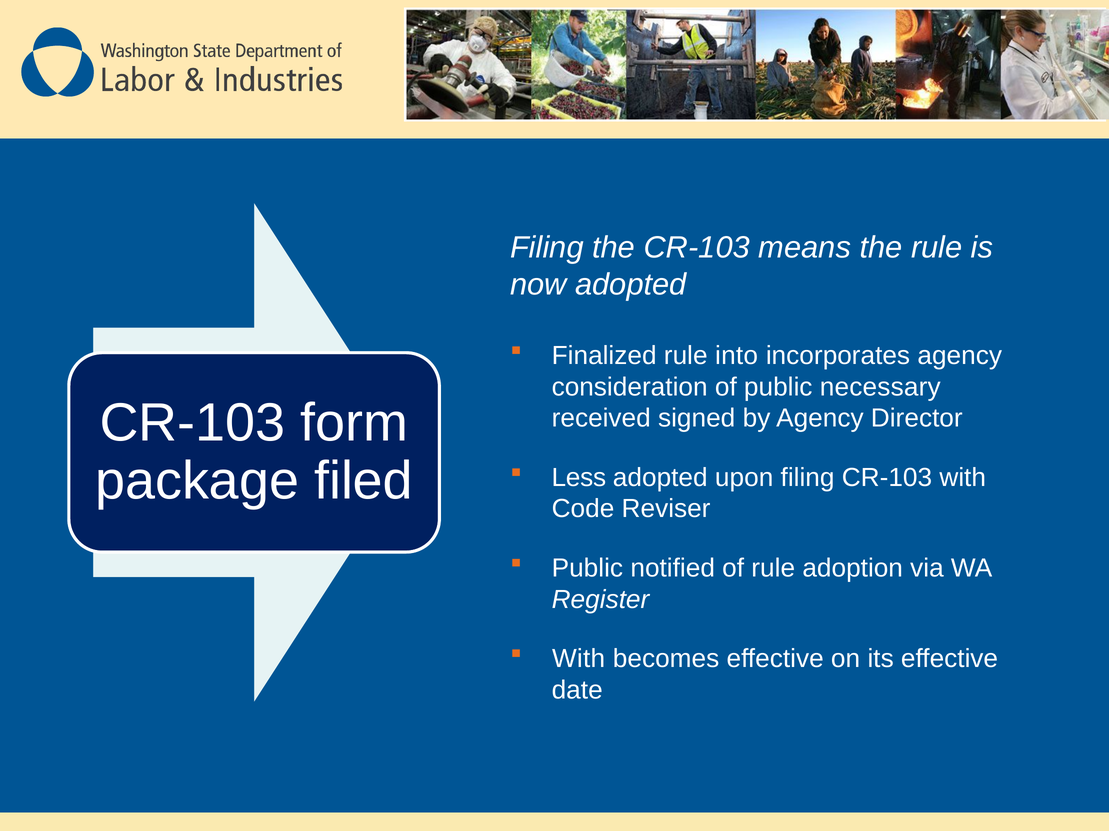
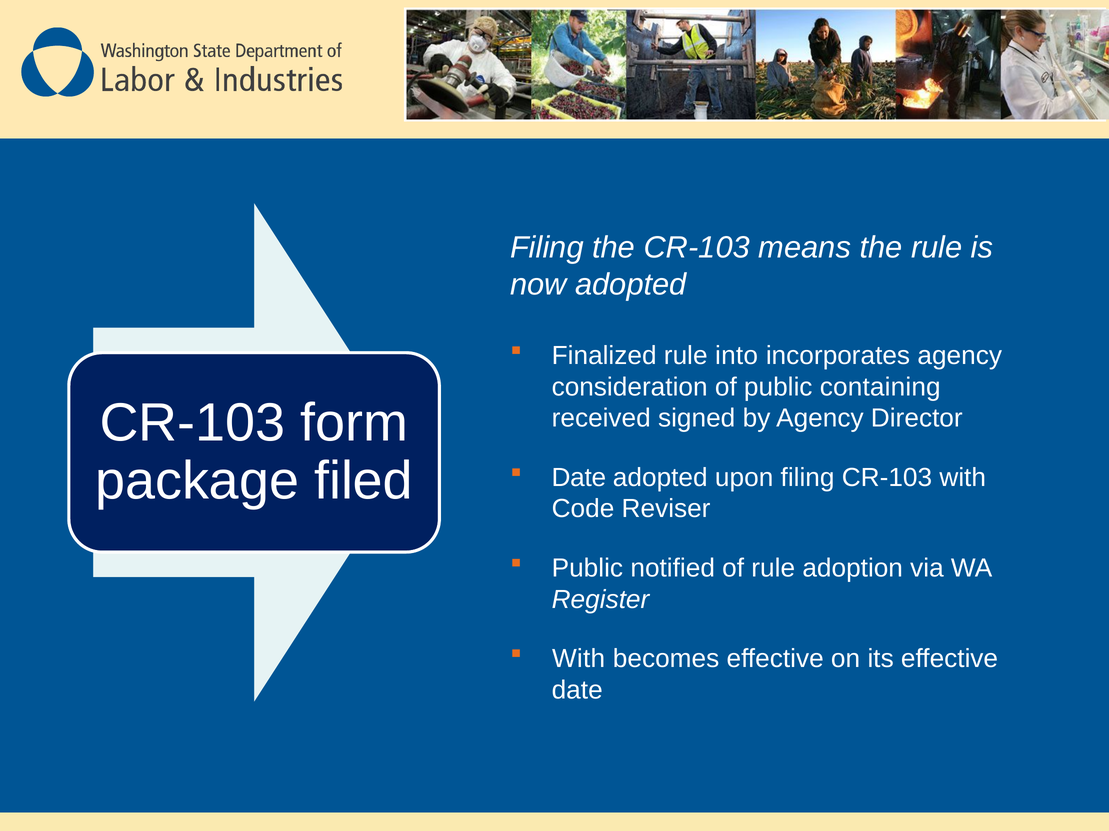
necessary: necessary -> containing (880, 387)
Less: Less -> Date (579, 478)
